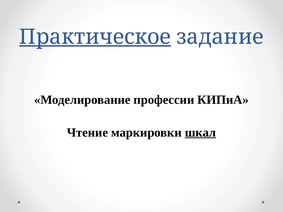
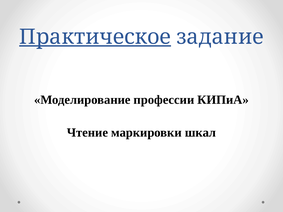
шкал underline: present -> none (200, 133)
